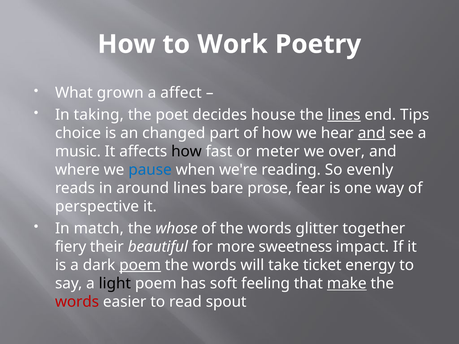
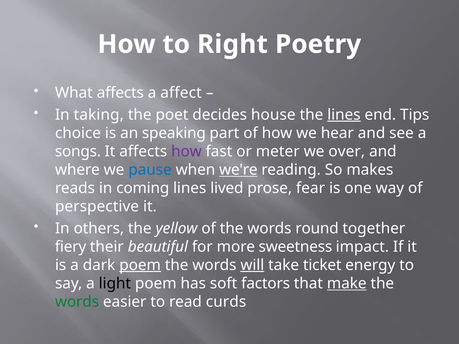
Work: Work -> Right (232, 44)
What grown: grown -> affects (120, 93)
changed: changed -> speaking (174, 133)
and underline: present -> none (372, 133)
music: music -> songs (78, 151)
how colour: black -> purple (186, 151)
we're underline: none -> present (238, 170)
evenly: evenly -> makes (370, 170)
around: around -> coming (143, 188)
bare: bare -> lived (227, 188)
match: match -> others (99, 229)
whose: whose -> yellow (177, 229)
glitter: glitter -> round (317, 229)
will underline: none -> present (252, 265)
feeling: feeling -> factors (266, 284)
words colour: red -> green (77, 302)
spout: spout -> curds (226, 302)
